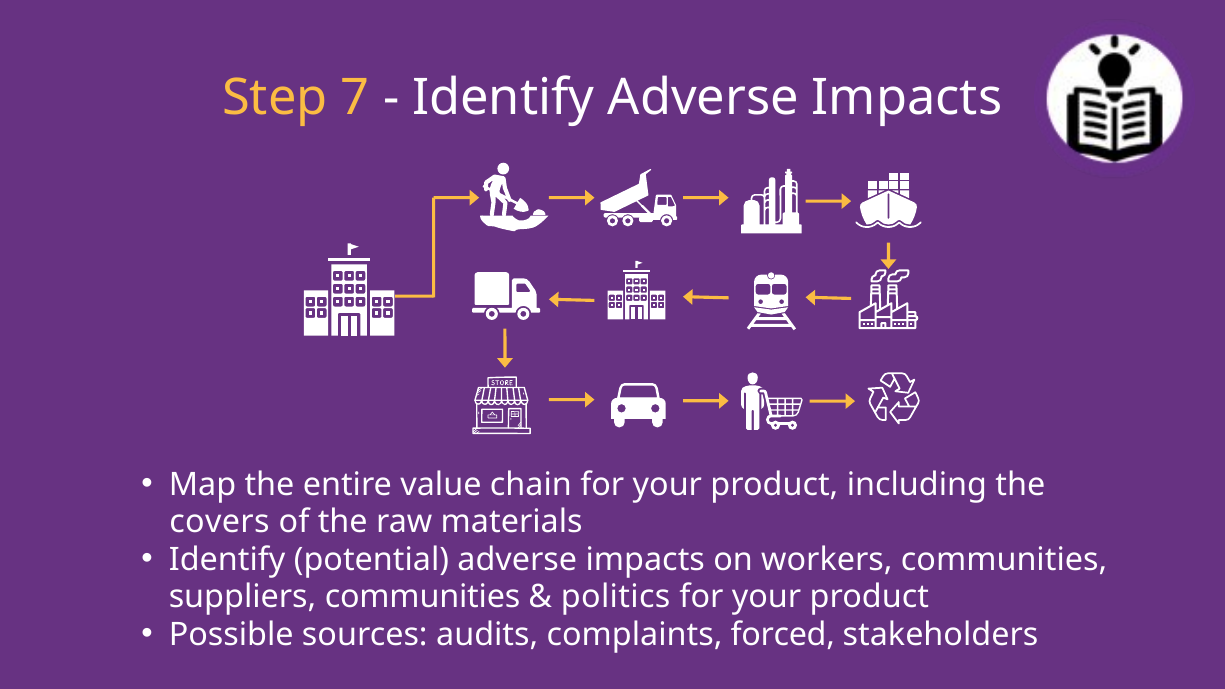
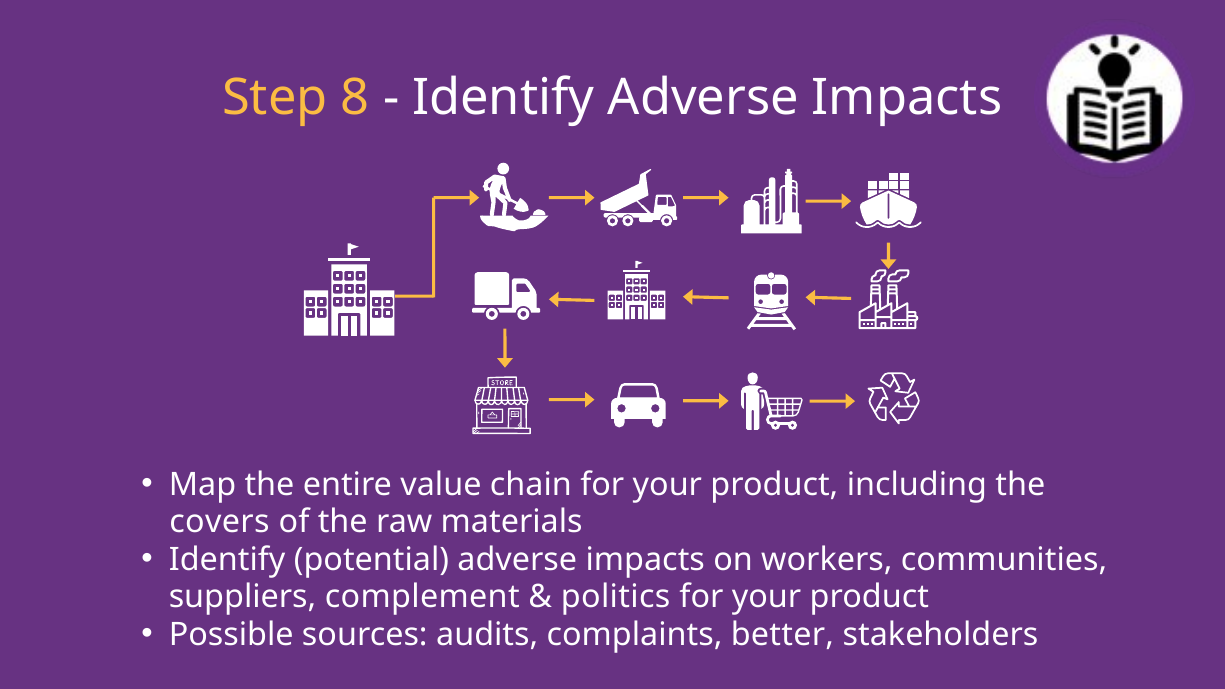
7: 7 -> 8 (355, 98)
suppliers communities: communities -> complement (422, 597)
forced: forced -> better (782, 635)
